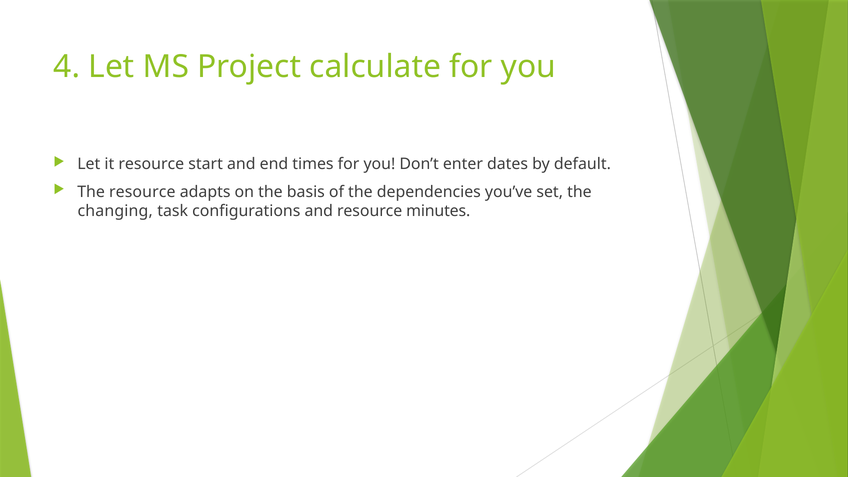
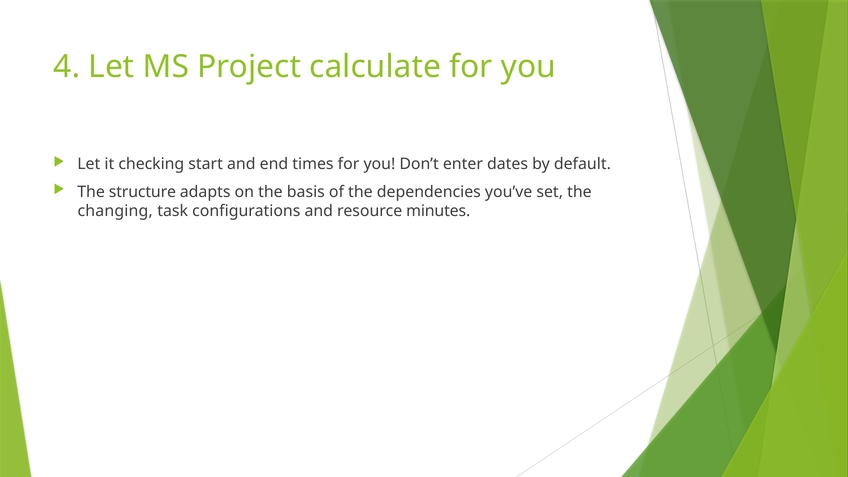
it resource: resource -> checking (151, 164)
The resource: resource -> structure (142, 192)
